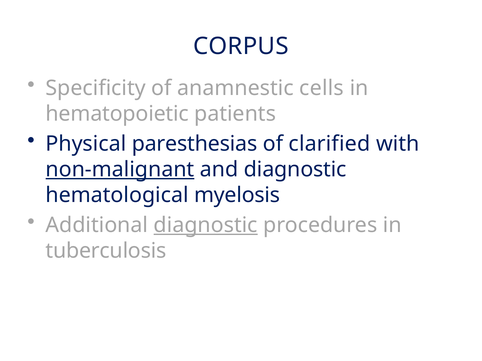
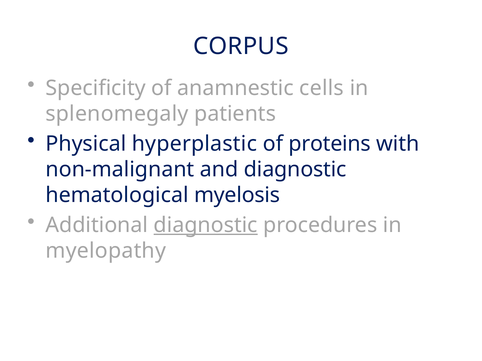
hematopoietic: hematopoietic -> splenomegaly (117, 114)
paresthesias: paresthesias -> hyperplastic (194, 144)
clarified: clarified -> proteins (330, 144)
non-malignant underline: present -> none (120, 170)
tuberculosis: tuberculosis -> myelopathy (106, 251)
